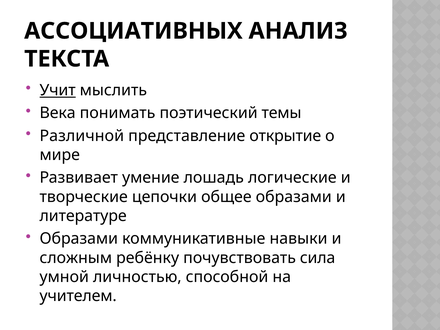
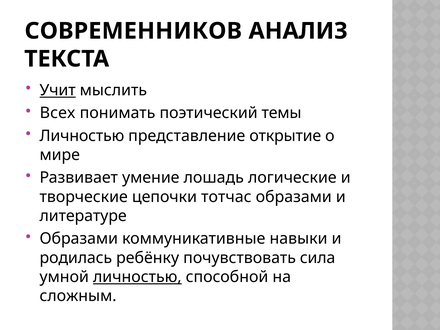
АССОЦИАТИВНЫХ: АССОЦИАТИВНЫХ -> СОВРЕМЕННИКОВ (133, 31)
Века: Века -> Всех (57, 113)
Различной: Различной -> Личностью (82, 136)
общее: общее -> тотчас (226, 197)
сложным: сложным -> родилась (76, 258)
личностью underline: none -> present (137, 277)
учителем: учителем -> сложным (78, 296)
